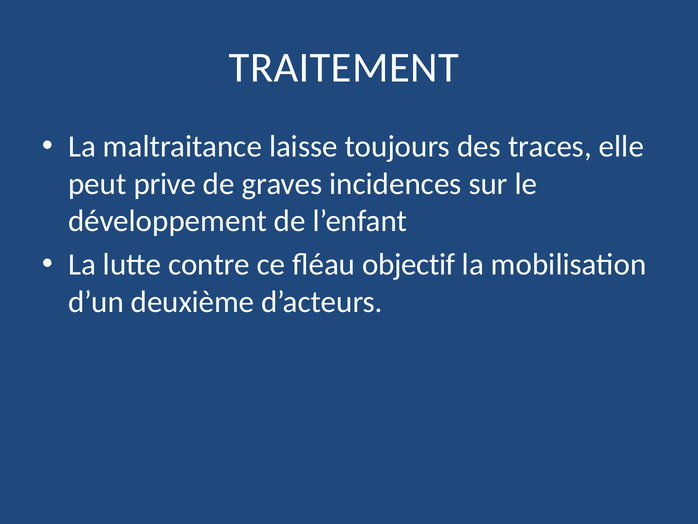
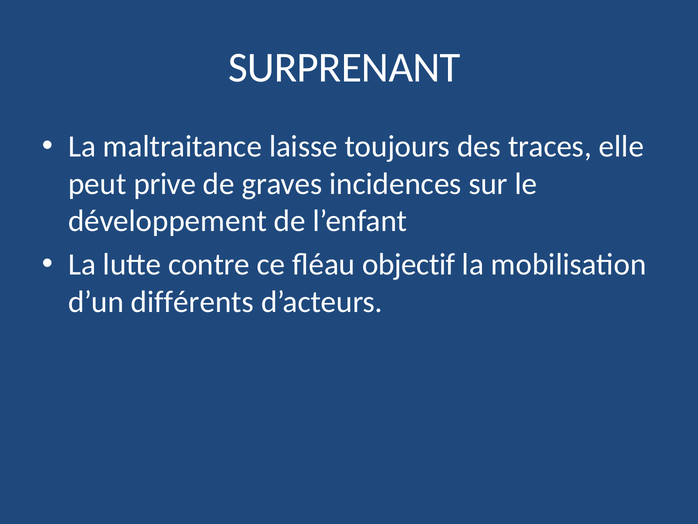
TRAITEMENT: TRAITEMENT -> SURPRENANT (344, 68)
deuxième: deuxième -> différents (192, 302)
